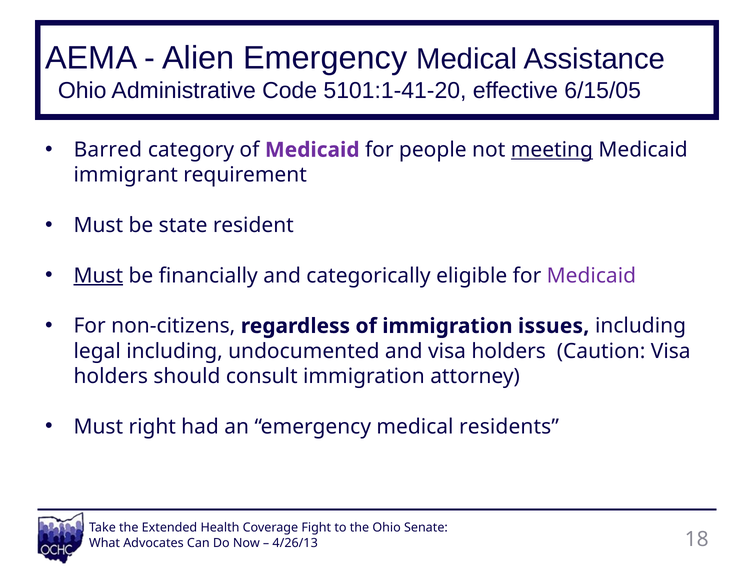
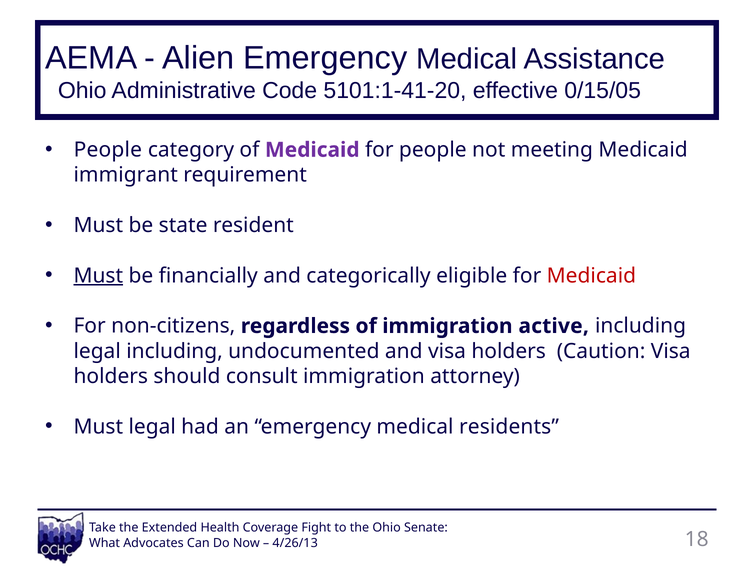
6/15/05: 6/15/05 -> 0/15/05 (603, 91)
Barred: Barred -> People (108, 150)
meeting underline: present -> none (552, 150)
Medicaid colour: purple -> red (591, 275)
issues: issues -> active (554, 326)
Must right: right -> legal (152, 426)
